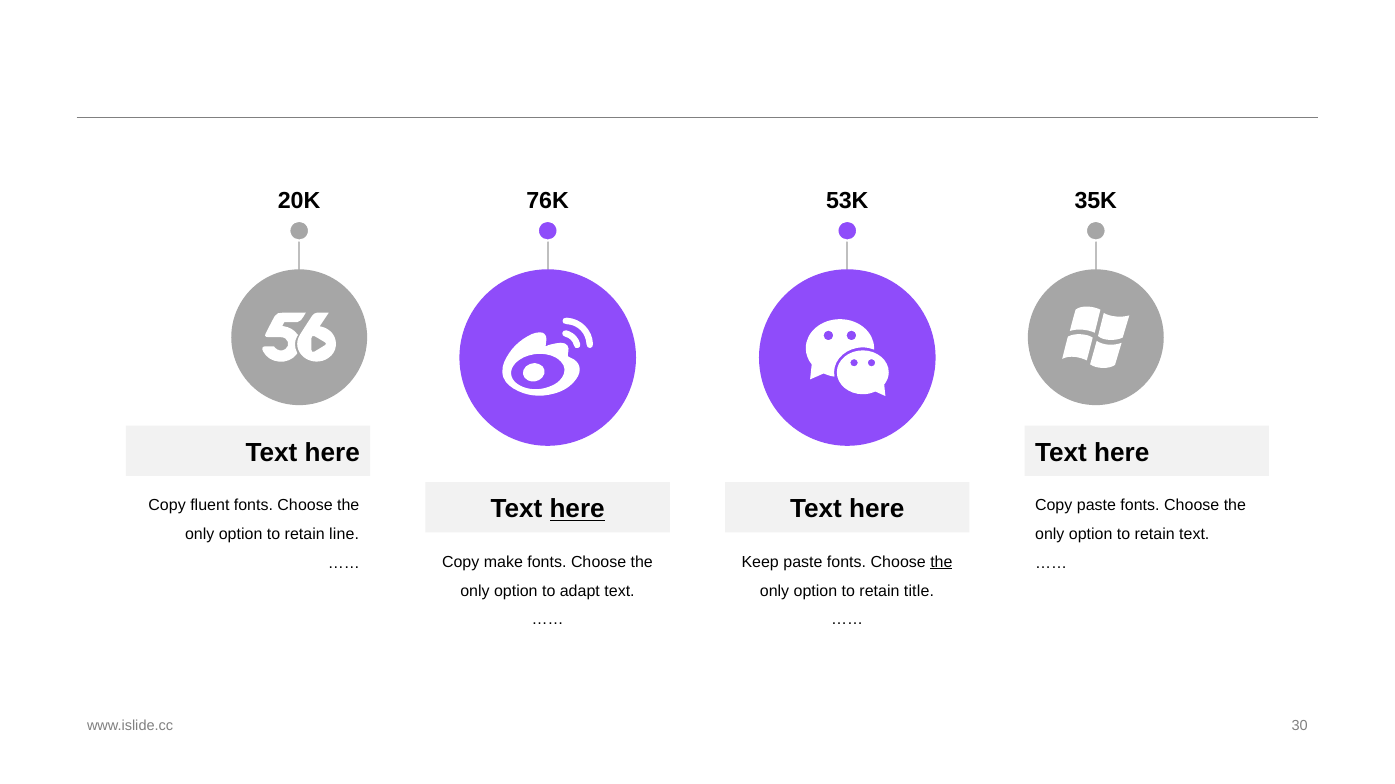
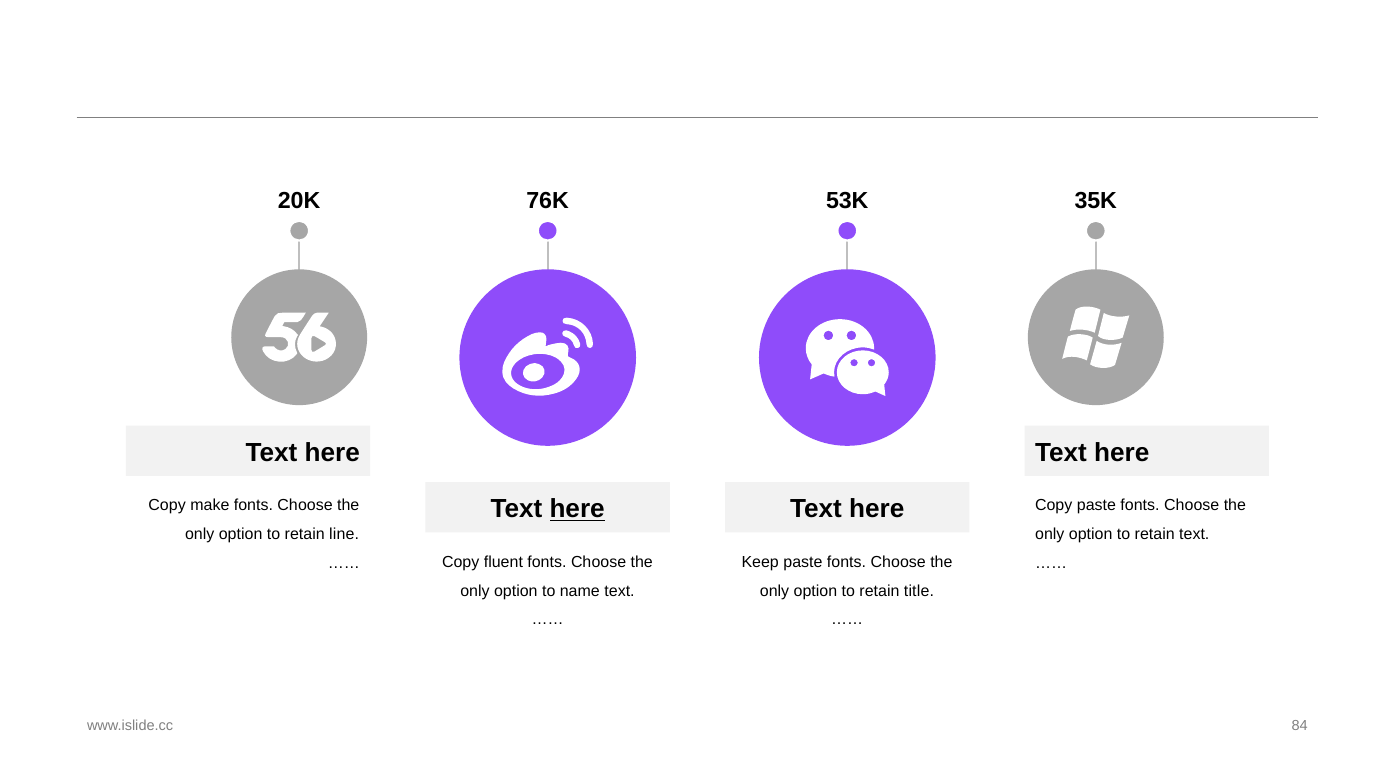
fluent: fluent -> make (210, 506)
make: make -> fluent (503, 563)
the underline: present -> none (941, 563)
adapt: adapt -> name (580, 591)
30: 30 -> 84 (1300, 727)
